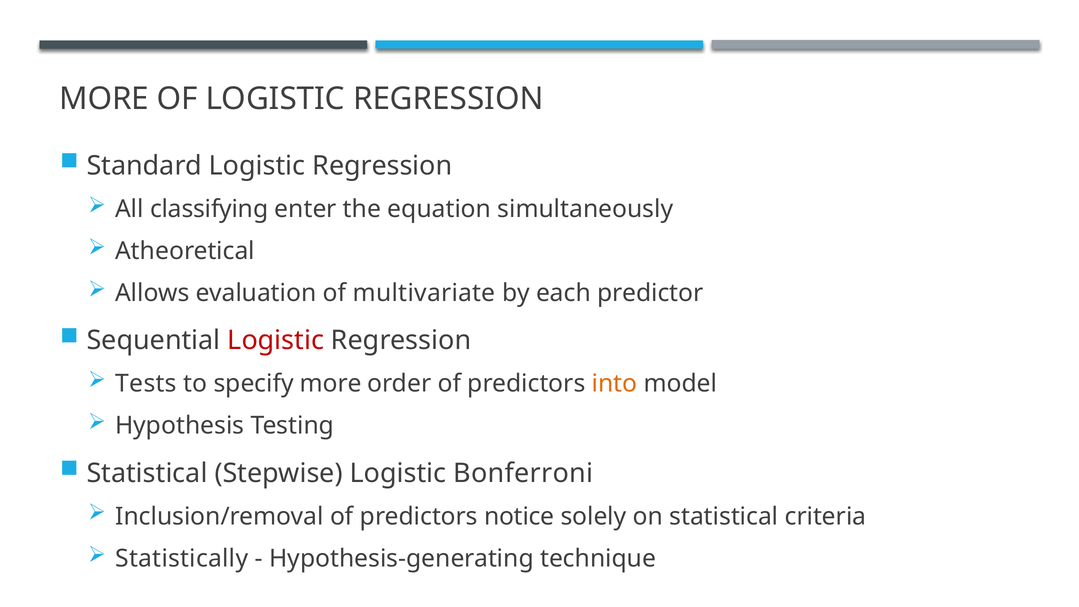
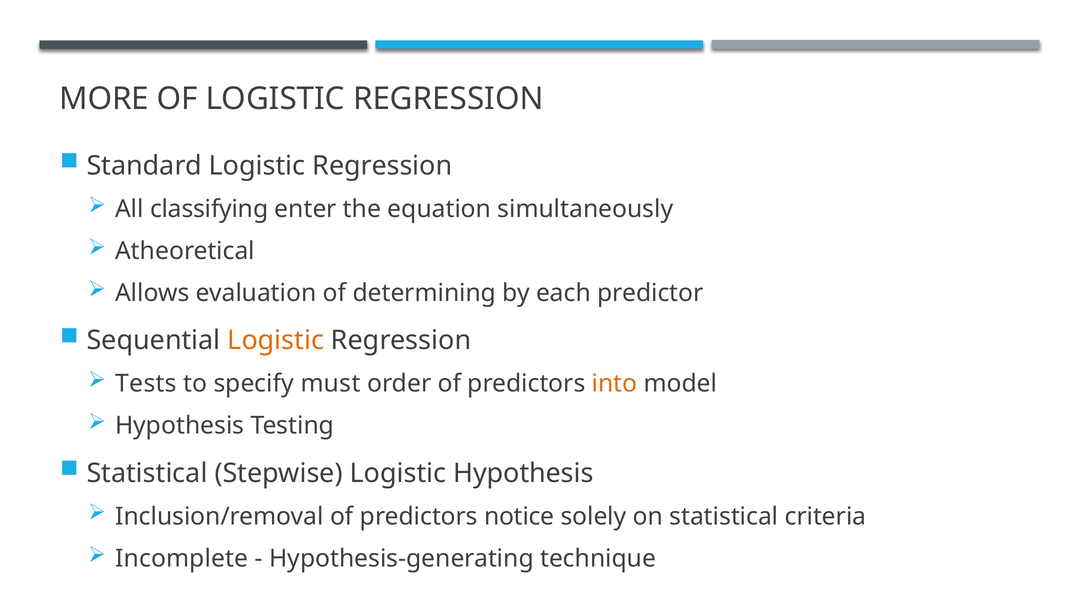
multivariate: multivariate -> determining (424, 293)
Logistic colour: red -> orange (276, 340)
specify more: more -> must (330, 384)
Logistic Bonferroni: Bonferroni -> Hypothesis (523, 473)
Statistically: Statistically -> Incomplete (182, 558)
